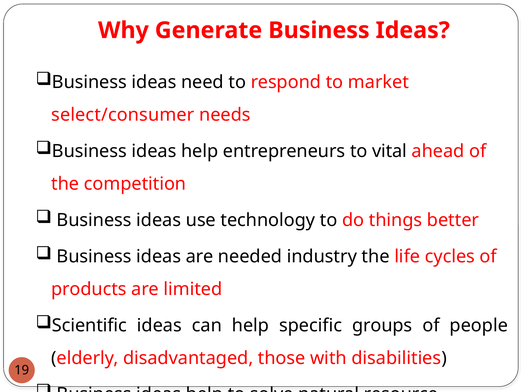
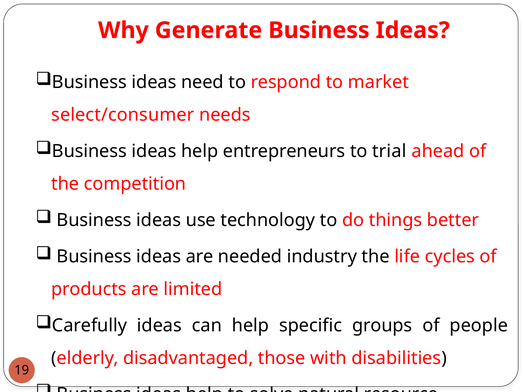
vital: vital -> trial (389, 151)
Scientific: Scientific -> Carefully (89, 325)
